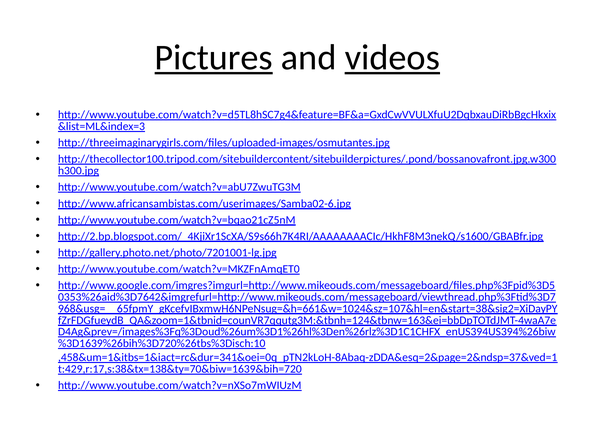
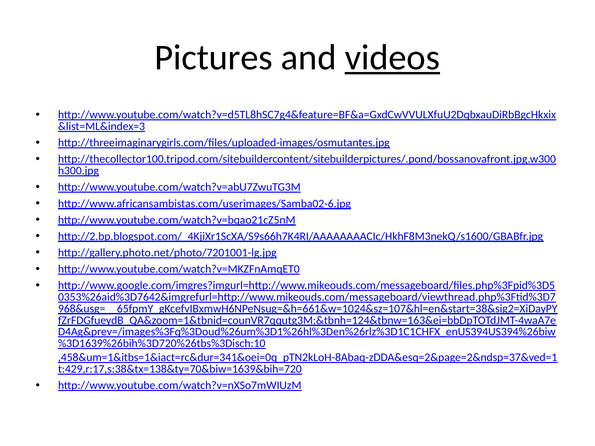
Pictures underline: present -> none (214, 58)
